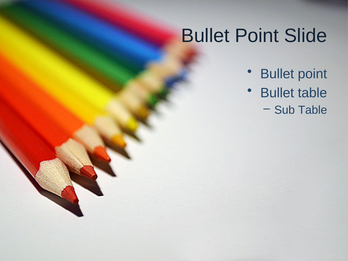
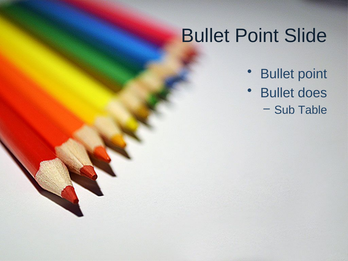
Bullet table: table -> does (312, 93)
